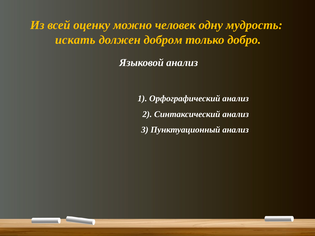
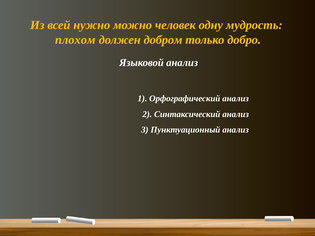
оценку: оценку -> нужно (92, 25)
искать: искать -> плохом (75, 40)
